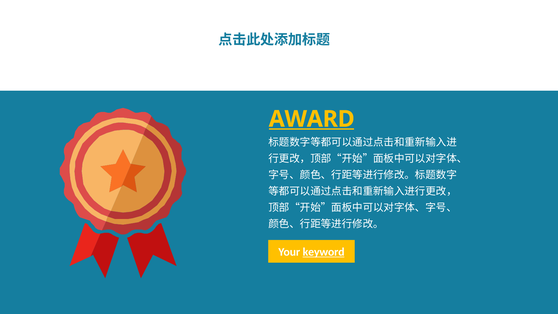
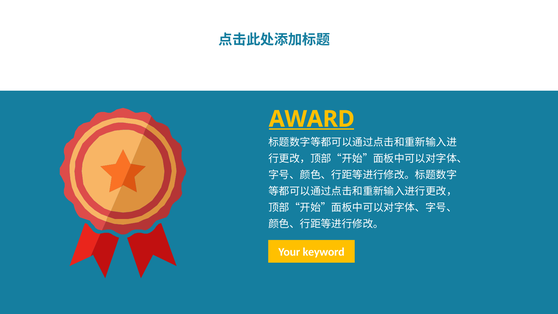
keyword underline: present -> none (324, 252)
